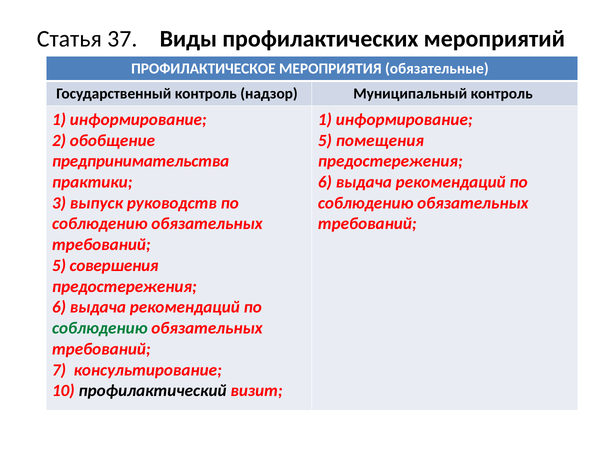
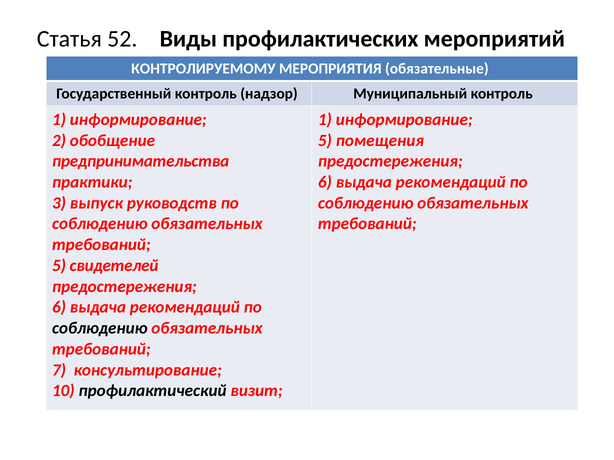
37: 37 -> 52 (122, 39)
ПРОФИЛАКТИЧЕСКОЕ: ПРОФИЛАКТИЧЕСКОЕ -> КОНТРОЛИРУЕМОМУ (203, 69)
совершения: совершения -> свидетелей (114, 266)
соблюдению colour: green -> black (100, 329)
